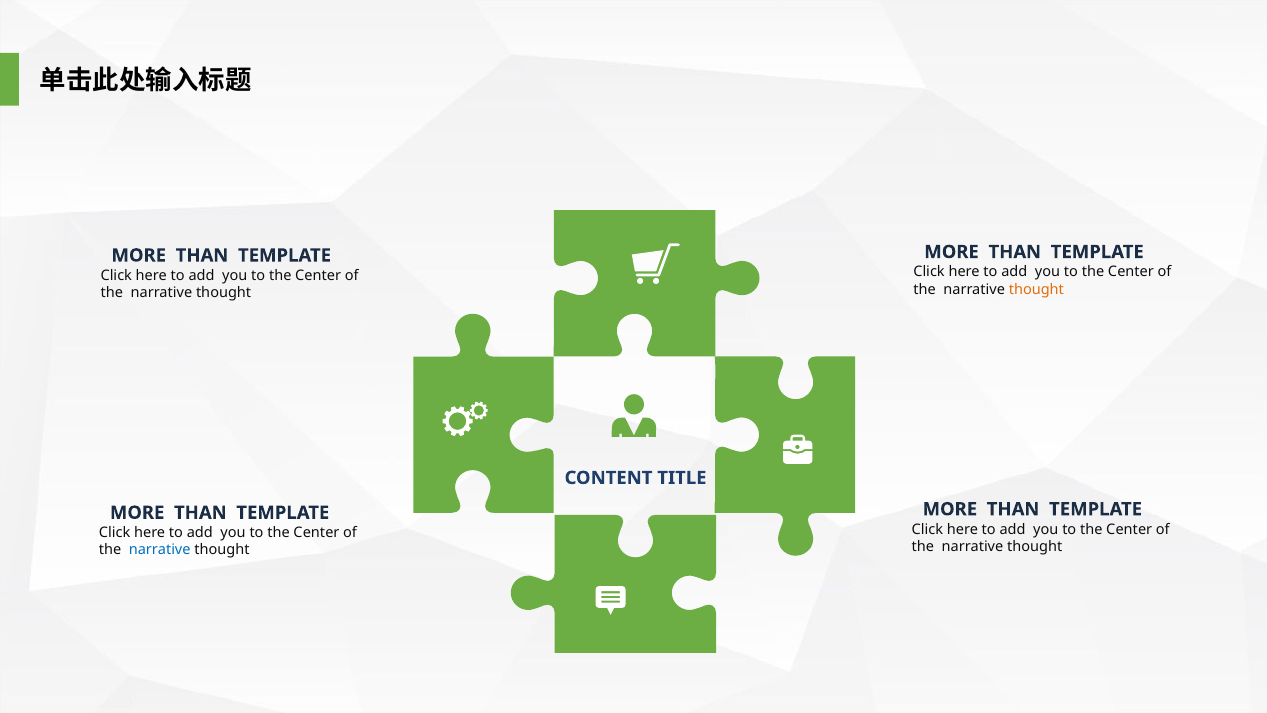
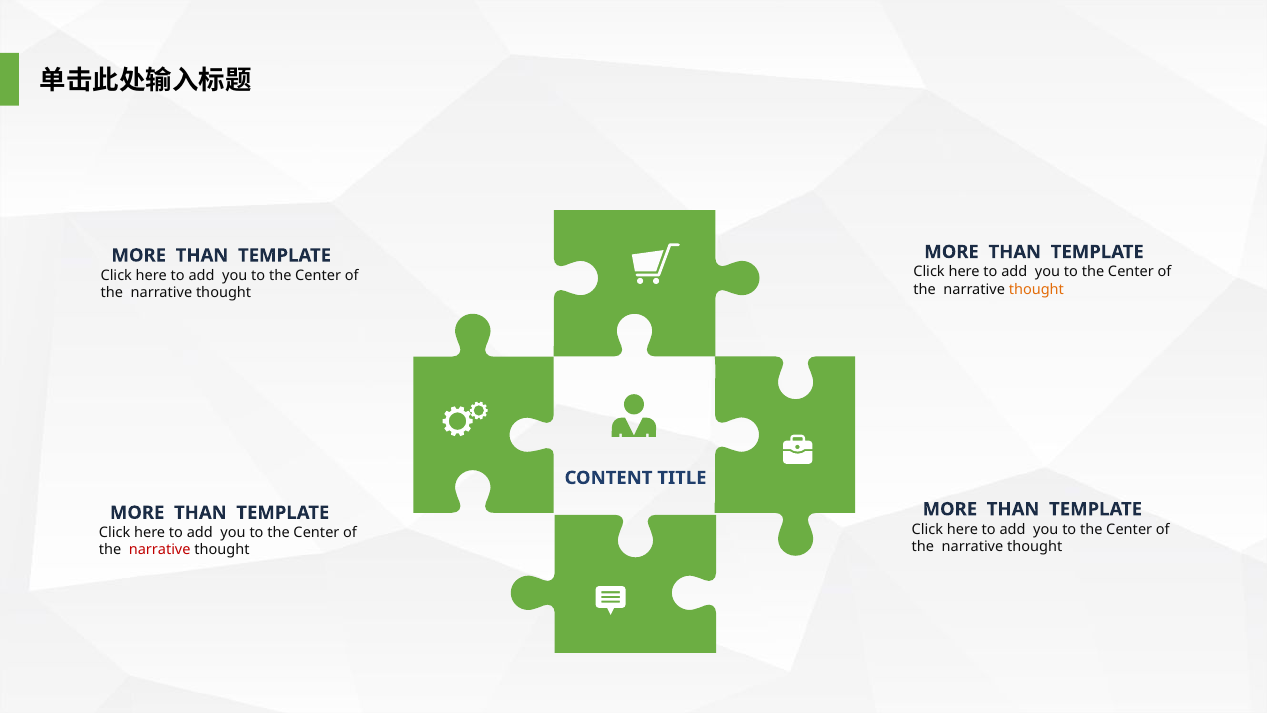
narrative colour: blue -> red (160, 550)
